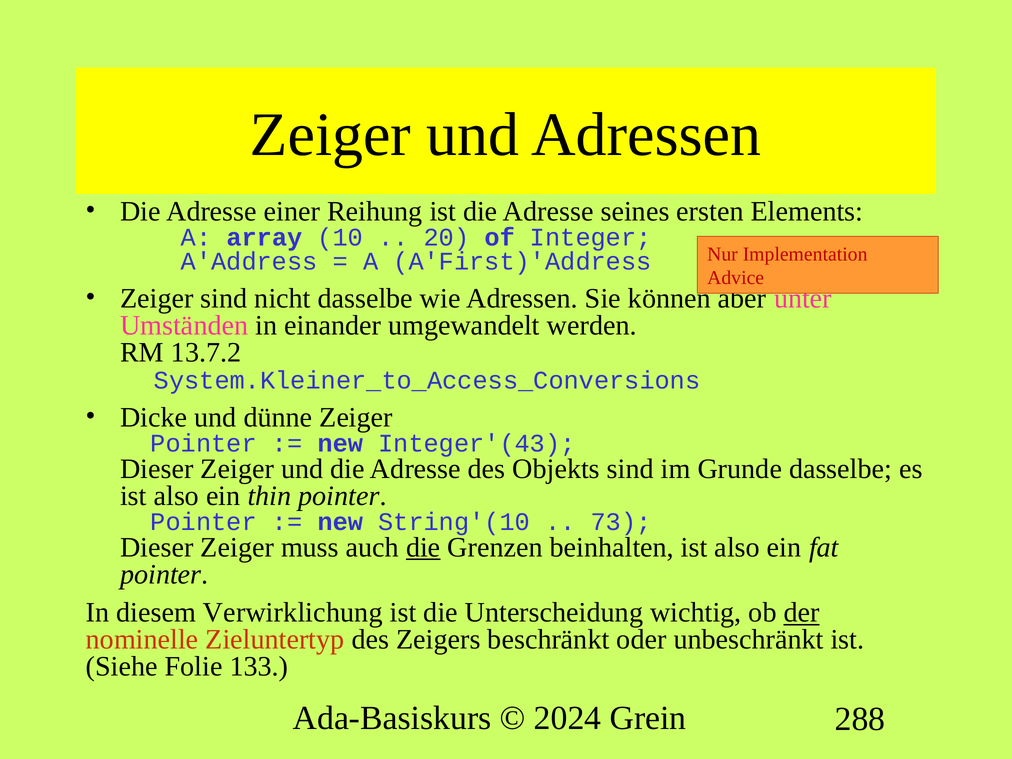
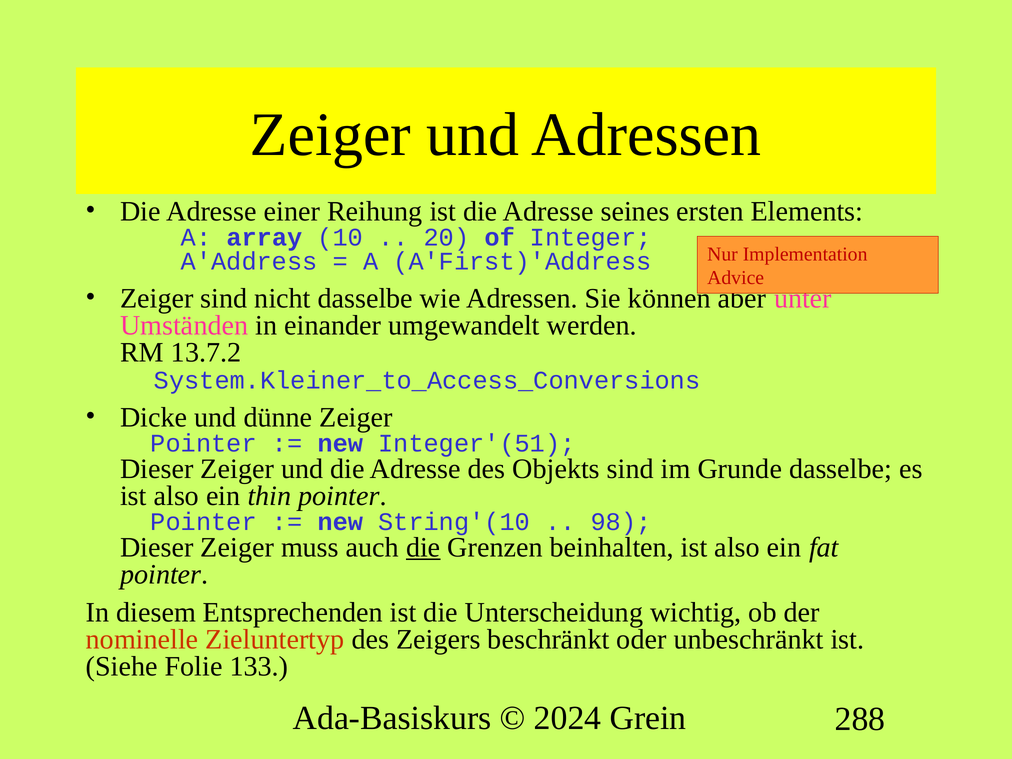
Integer'(43: Integer'(43 -> Integer'(51 (477, 443)
73: 73 -> 98 (621, 522)
Verwirklichung: Verwirklichung -> Entsprechenden (293, 612)
der underline: present -> none (802, 612)
